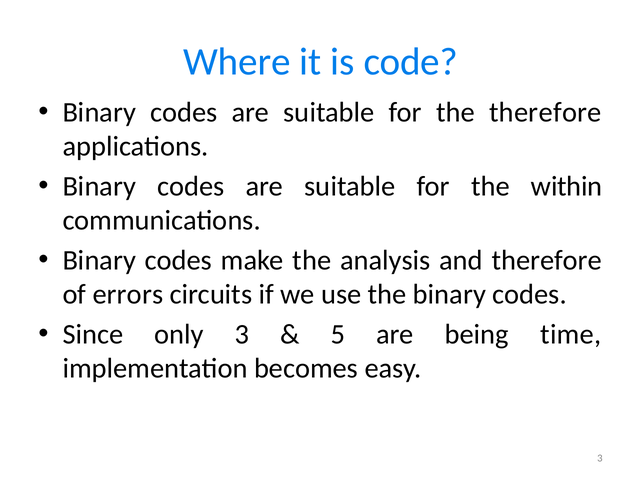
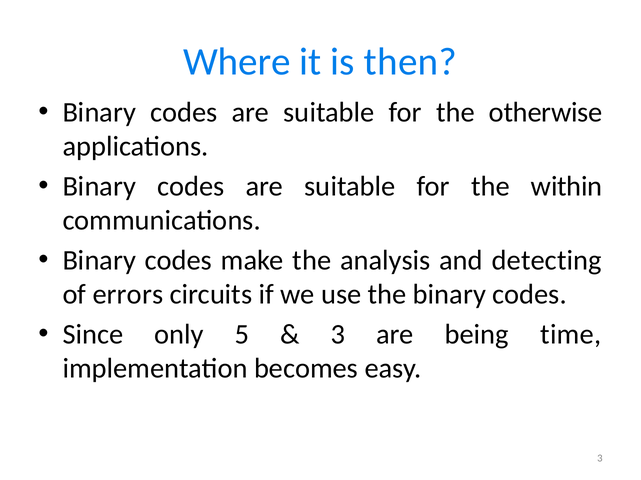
code: code -> then (410, 62)
the therefore: therefore -> otherwise (546, 112)
and therefore: therefore -> detecting (547, 261)
only 3: 3 -> 5 (242, 335)
5: 5 -> 3 (338, 335)
